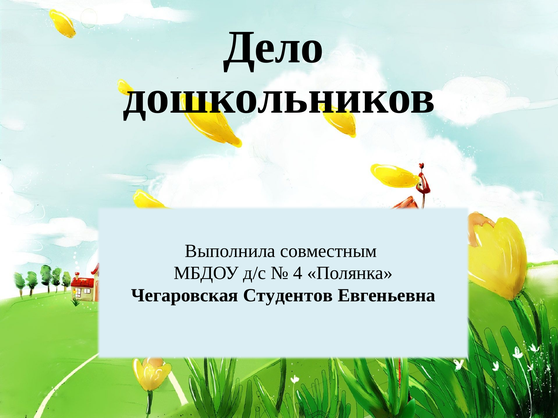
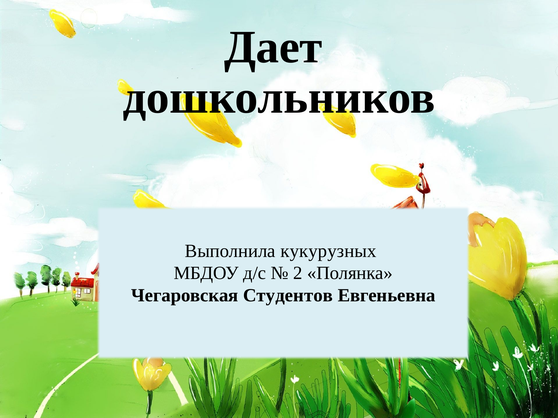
Дело: Дело -> Дает (273, 47)
совместным: совместным -> кукурузных (329, 251)
4: 4 -> 2 (298, 274)
